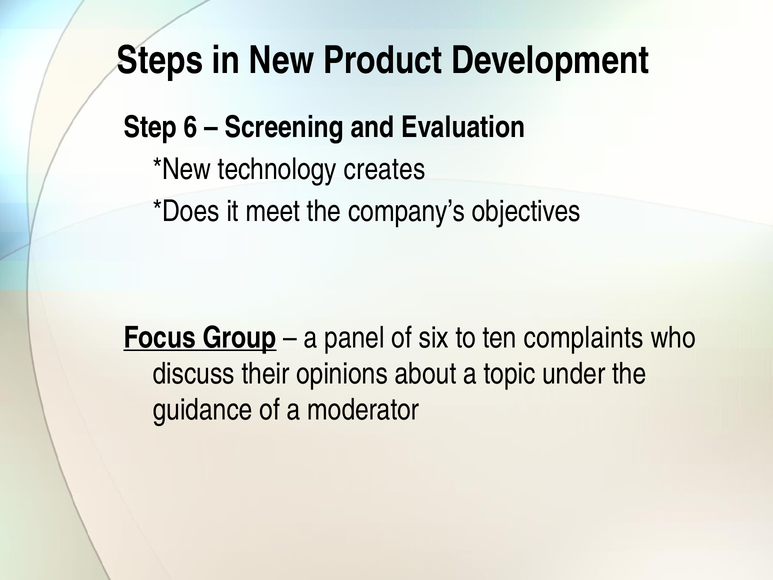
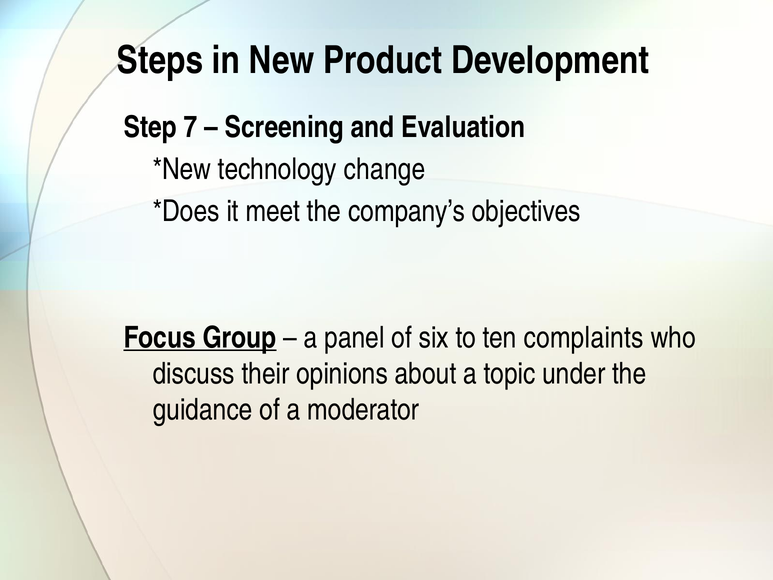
6: 6 -> 7 (191, 127)
creates: creates -> change (385, 169)
